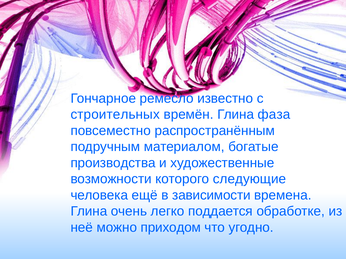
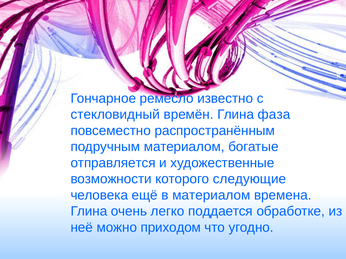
строительных: строительных -> стекловидный (115, 115)
производства: производства -> отправляется (113, 163)
в зависимости: зависимости -> материалом (211, 196)
